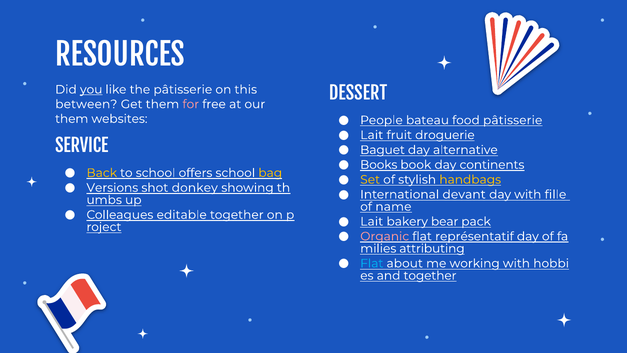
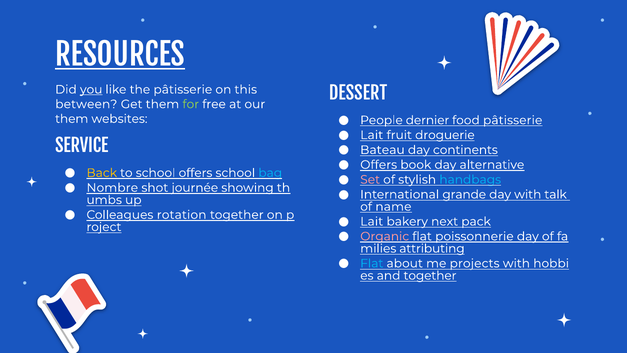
RESOURCES underline: none -> present (120, 56)
for colour: pink -> light green (191, 104)
bateau: bateau -> dernier (428, 120)
Baguet: Baguet -> Bateau (382, 150)
alternative: alternative -> continents (465, 150)
Books: Books -> Offers (379, 165)
continents: continents -> alternative (492, 165)
bag colour: yellow -> light blue (270, 173)
Set colour: yellow -> pink (370, 179)
handbags colour: yellow -> light blue (470, 179)
Versions: Versions -> Nombre (112, 188)
donkey: donkey -> journée (195, 188)
devant: devant -> grande (464, 194)
fille: fille -> talk (556, 194)
editable: editable -> rotation (182, 215)
bear: bear -> next (445, 221)
représentatif: représentatif -> poissonnerie (474, 236)
working: working -> projects (475, 263)
